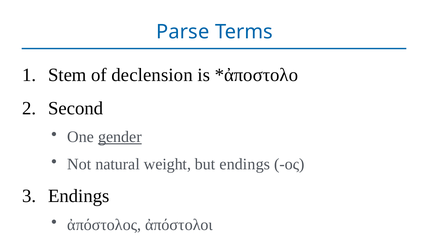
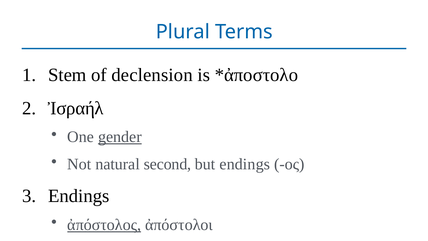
Parse: Parse -> Plural (183, 32)
Second: Second -> Ἰσραήλ (76, 108)
weight: weight -> second (167, 164)
ἀπόστολος underline: none -> present (104, 225)
